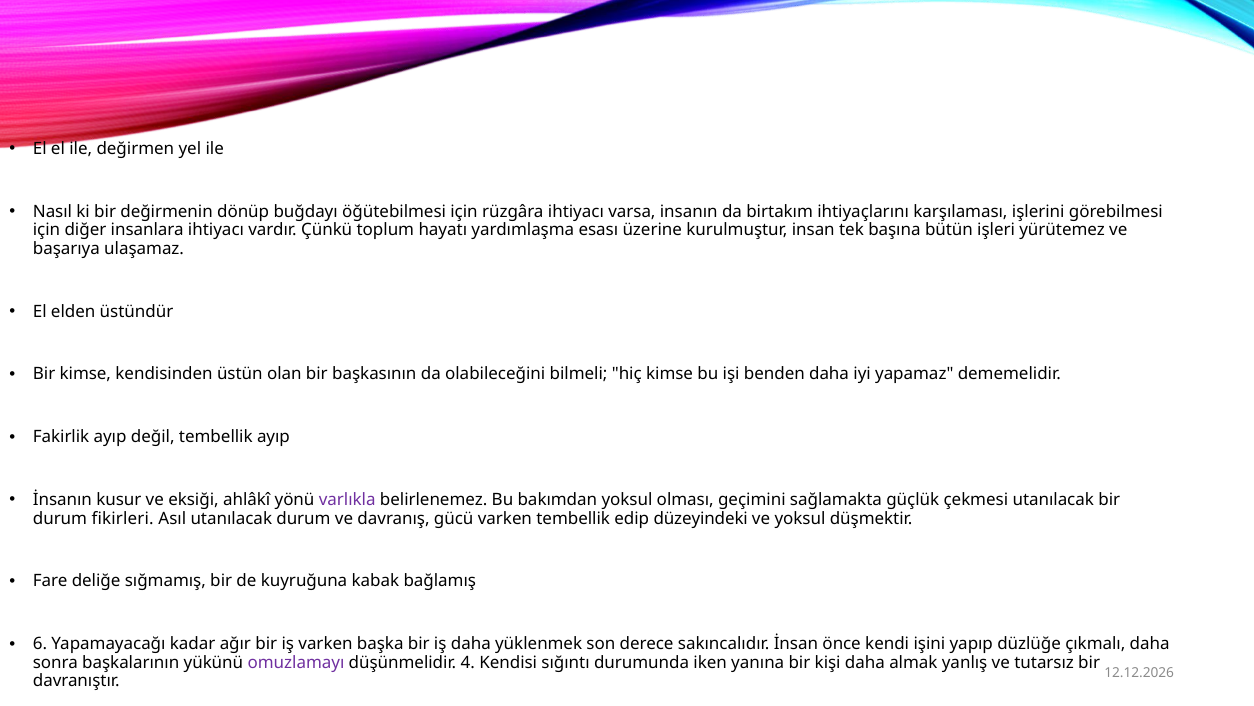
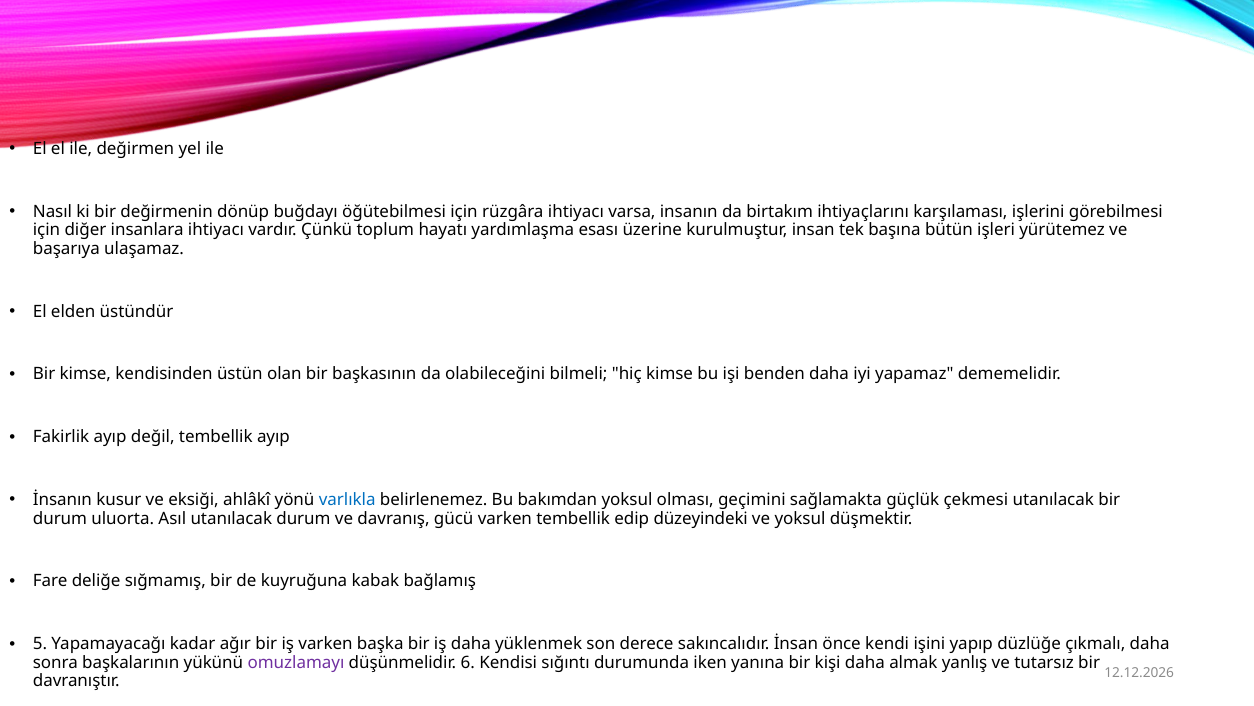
varlıkla colour: purple -> blue (347, 500)
fikirleri: fikirleri -> uluorta (123, 518)
6: 6 -> 5 (40, 644)
4: 4 -> 6 (468, 662)
